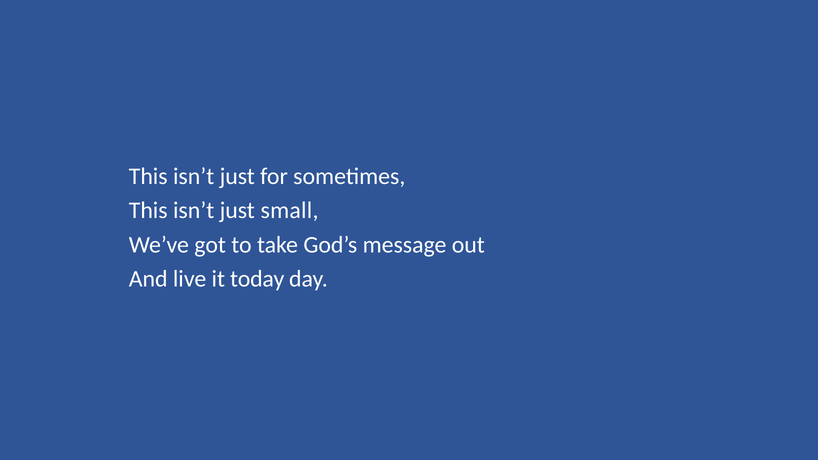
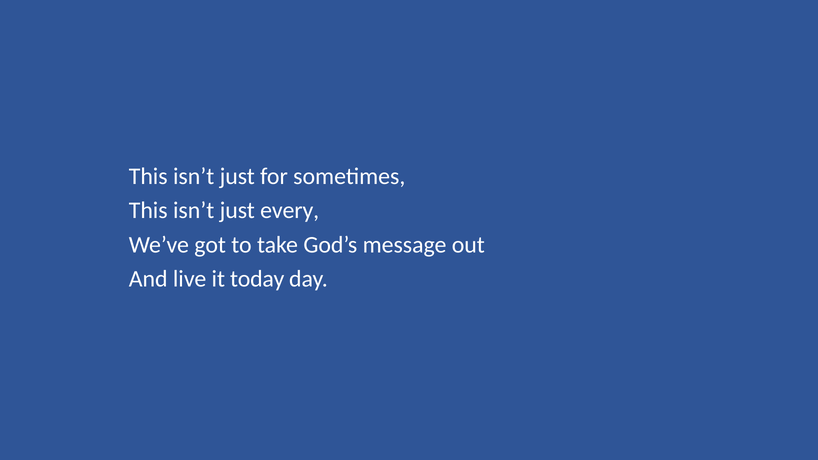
small: small -> every (290, 210)
